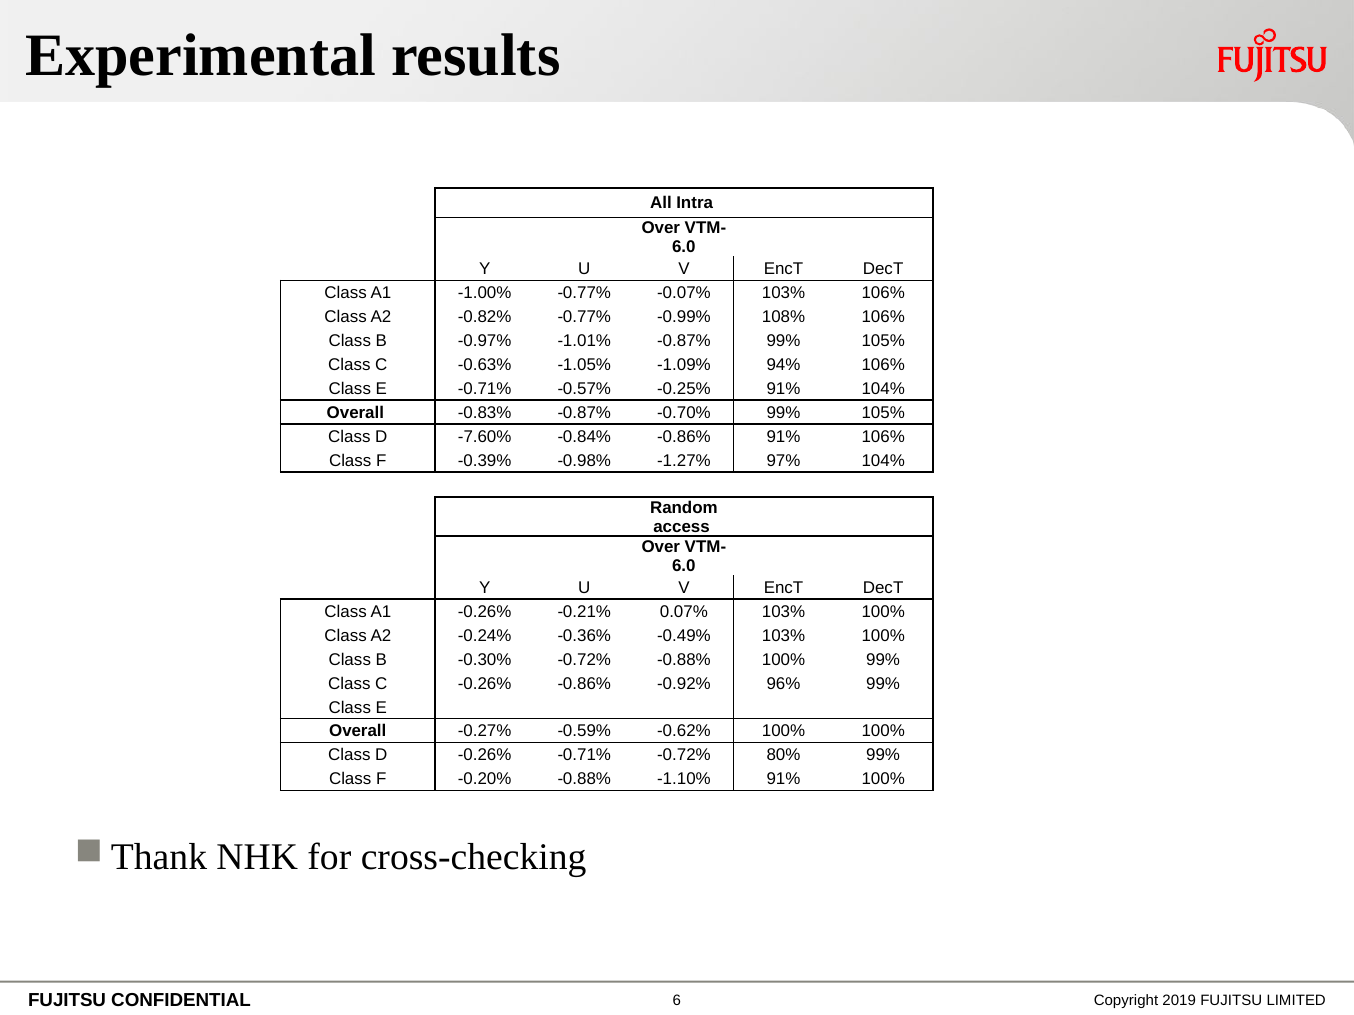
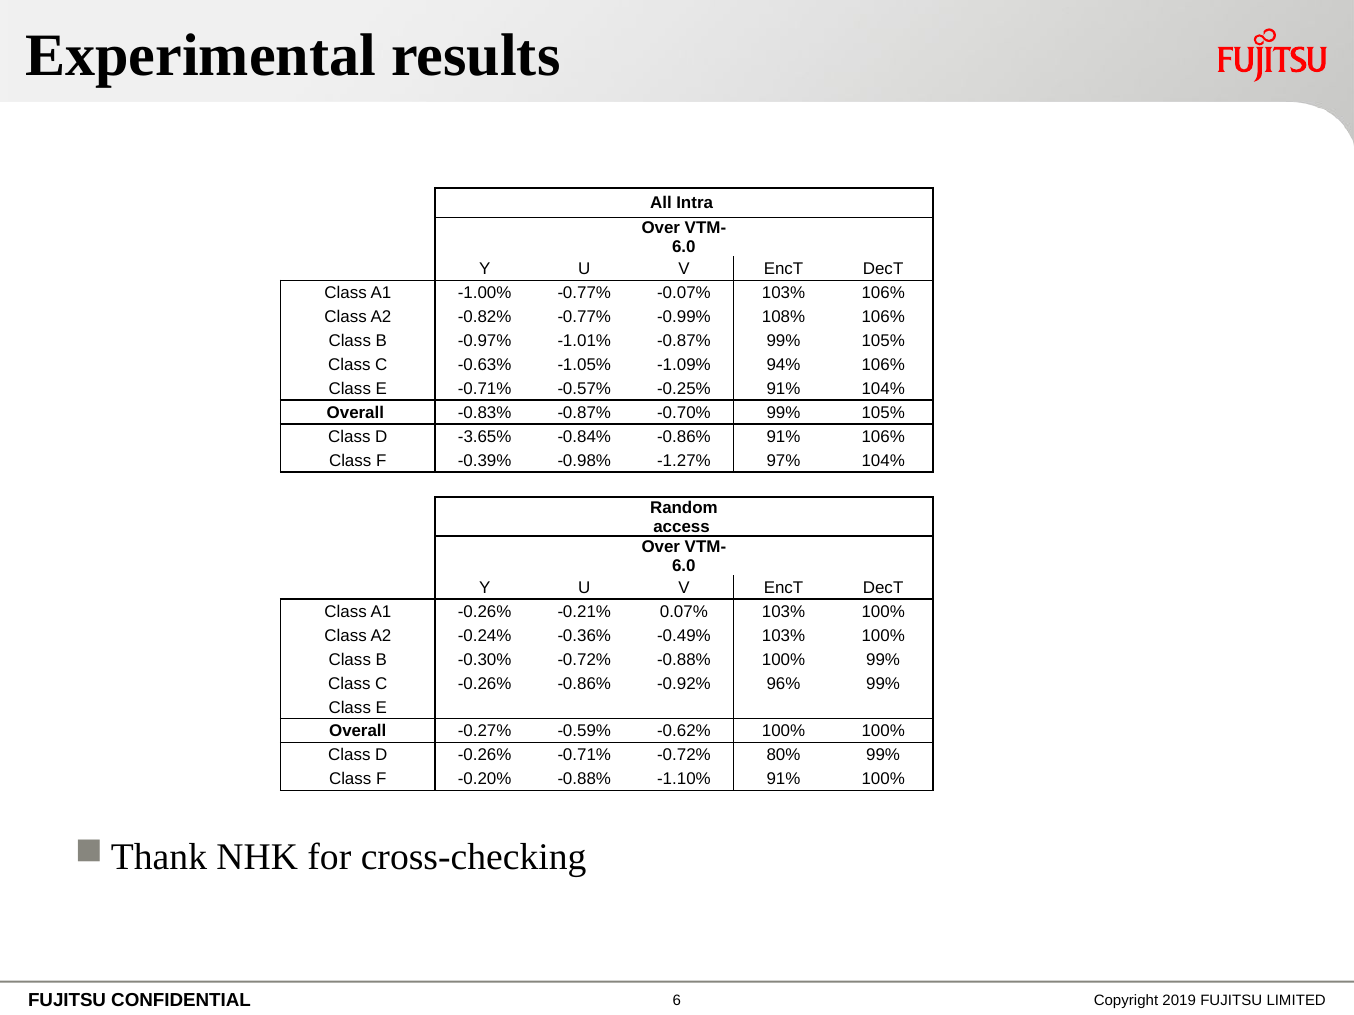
-7.60%: -7.60% -> -3.65% (485, 437)
